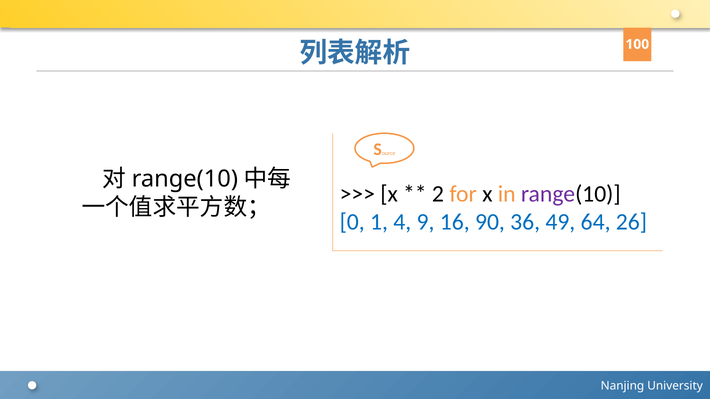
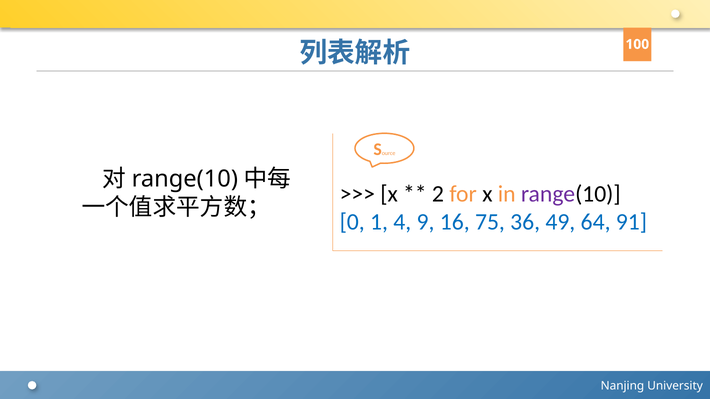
90: 90 -> 75 (490, 222)
26: 26 -> 91 (631, 222)
